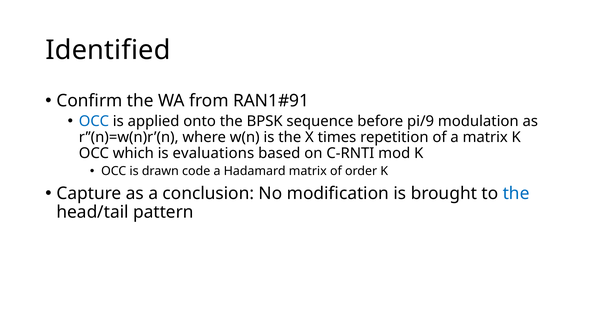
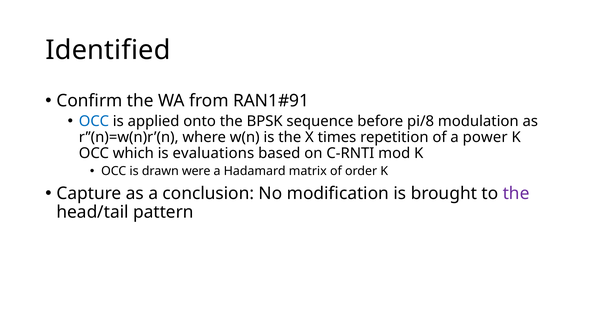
pi/9: pi/9 -> pi/8 (421, 121)
a matrix: matrix -> power (485, 137)
code: code -> were (196, 171)
the colour: blue -> purple (516, 193)
